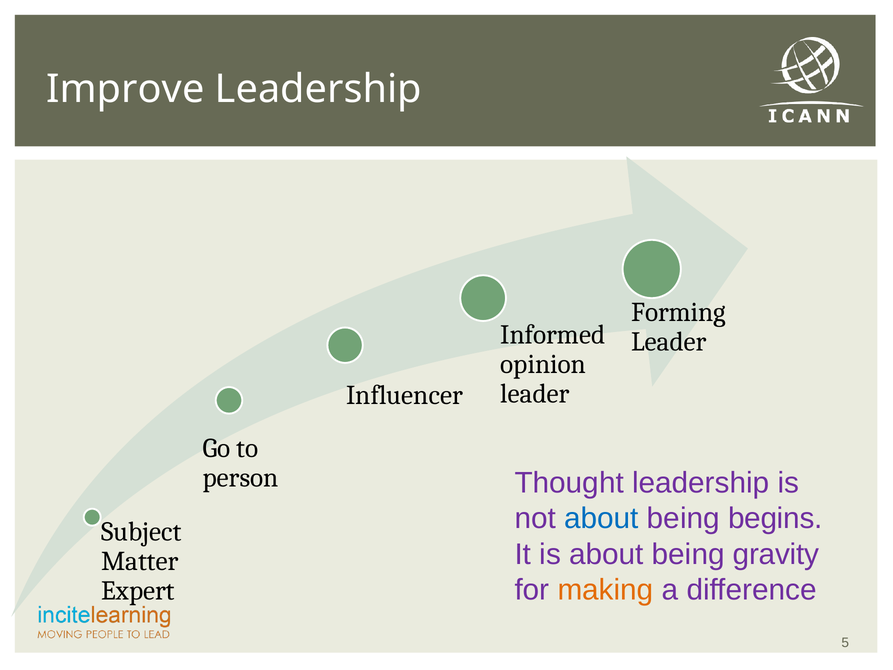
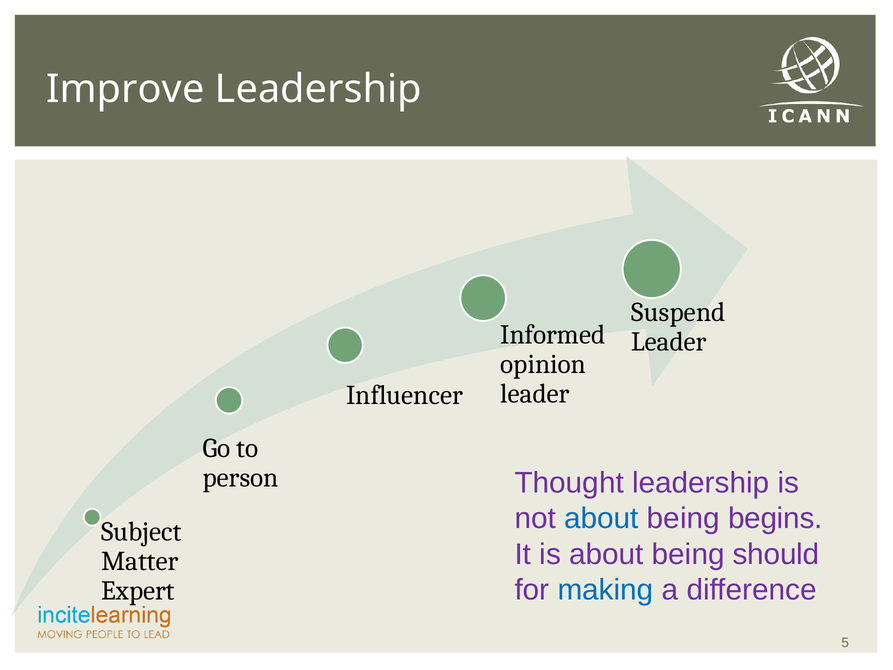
Forming: Forming -> Suspend (679, 312)
gravity: gravity -> should (776, 554)
making colour: orange -> blue (606, 590)
